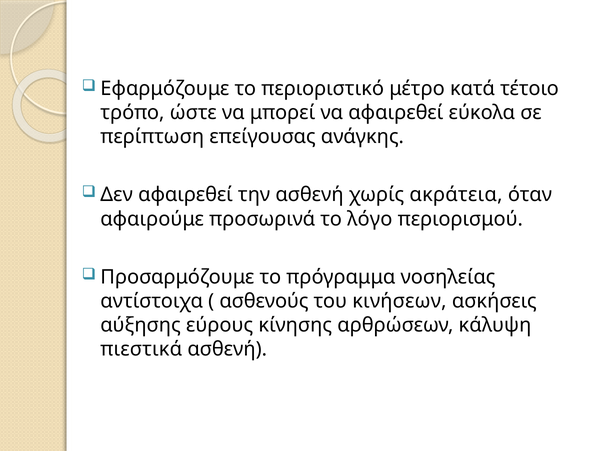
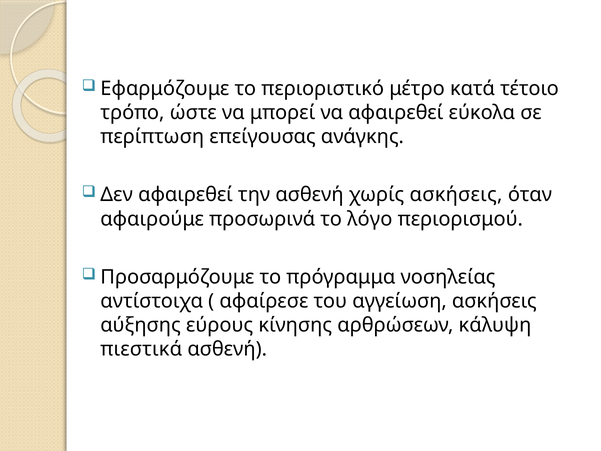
χωρίς ακράτεια: ακράτεια -> ασκήσεις (456, 195)
ασθενούς: ασθενούς -> αφαίρεσε (264, 301)
κινήσεων: κινήσεων -> αγγείωση (400, 301)
